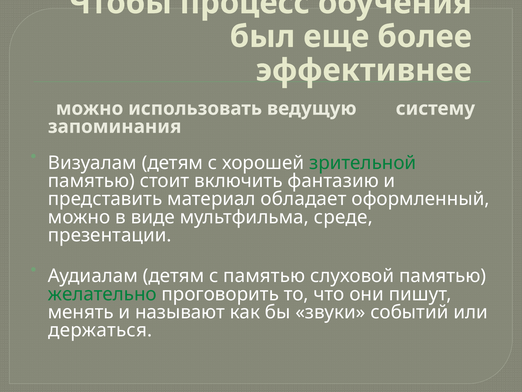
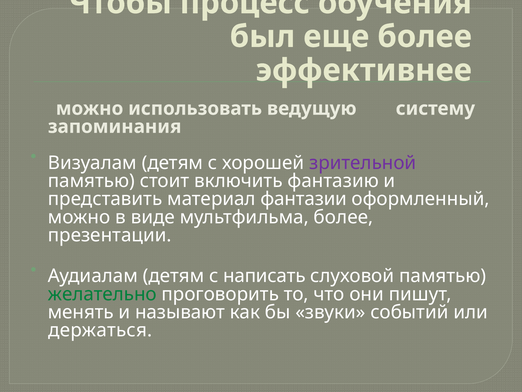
зрительной colour: green -> purple (363, 163)
обладает: обладает -> фантазии (304, 199)
мультфильма среде: среде -> более (343, 217)
с памятью: памятью -> написать (264, 276)
